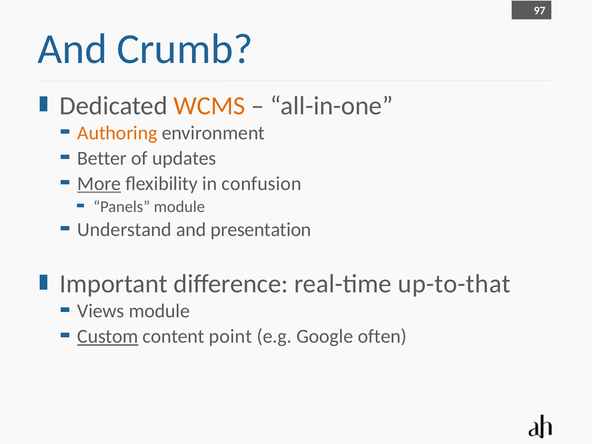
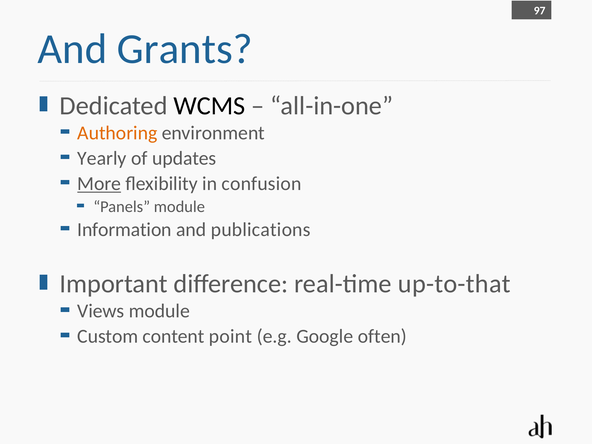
Crumb: Crumb -> Grants (185, 49)
WCMS colour: orange -> black (209, 106)
Better: Better -> Yearly (102, 158)
Understand: Understand -> Information (124, 230)
presentation: presentation -> publications (261, 230)
Custom underline: present -> none (108, 336)
